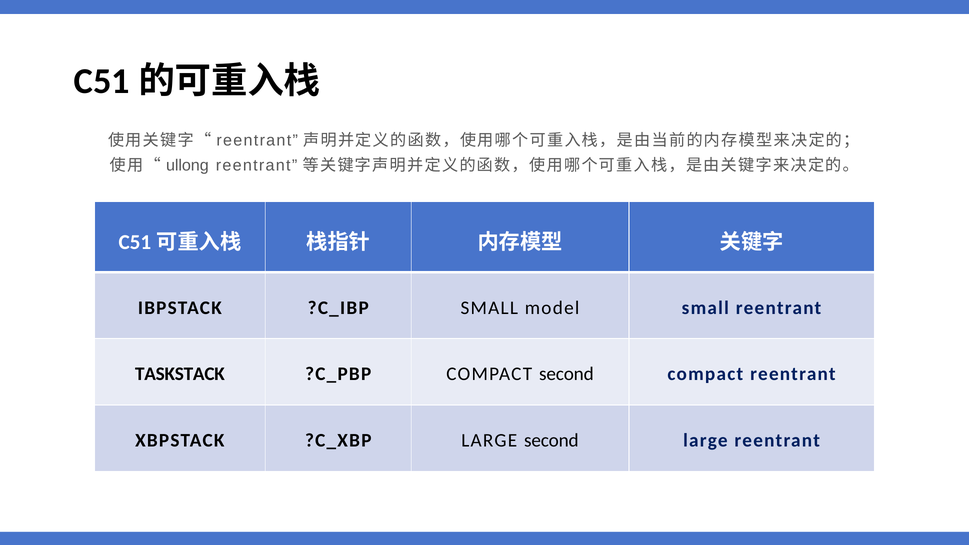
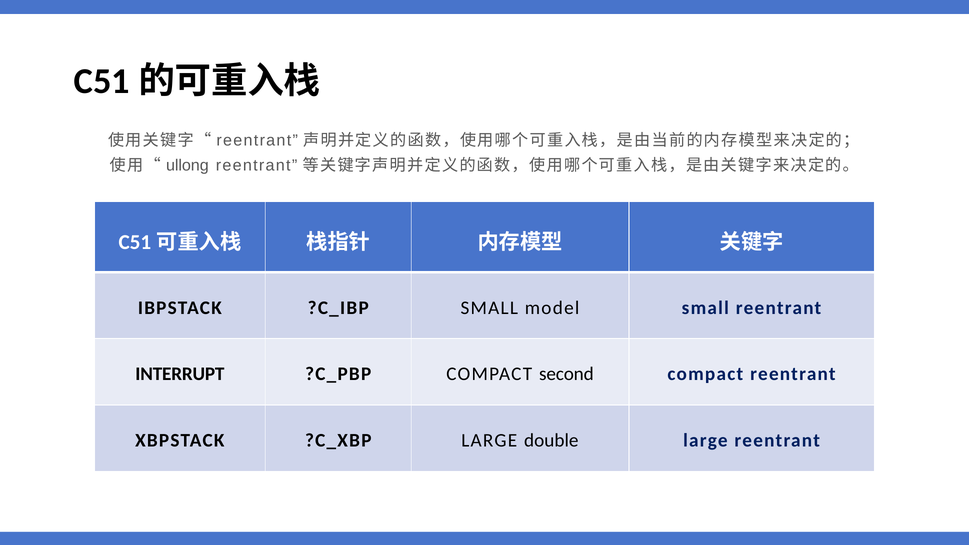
TASKSTACK: TASKSTACK -> INTERRUPT (180, 374)
LARGE second: second -> double (551, 441)
